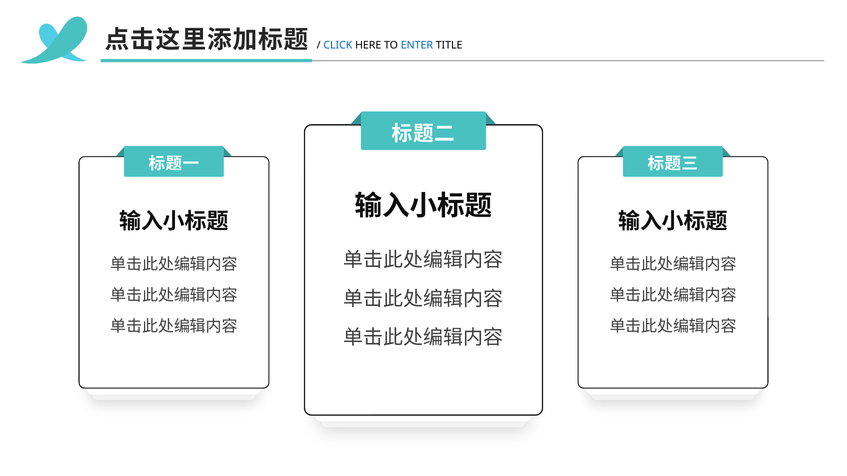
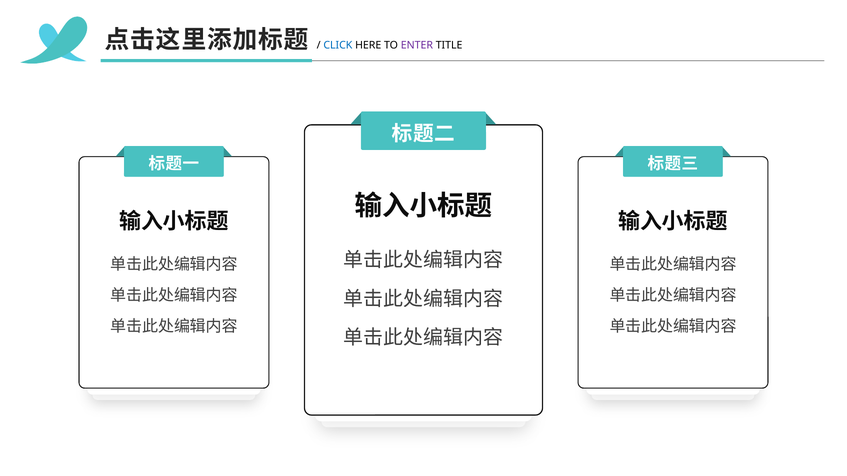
ENTER colour: blue -> purple (417, 45)
